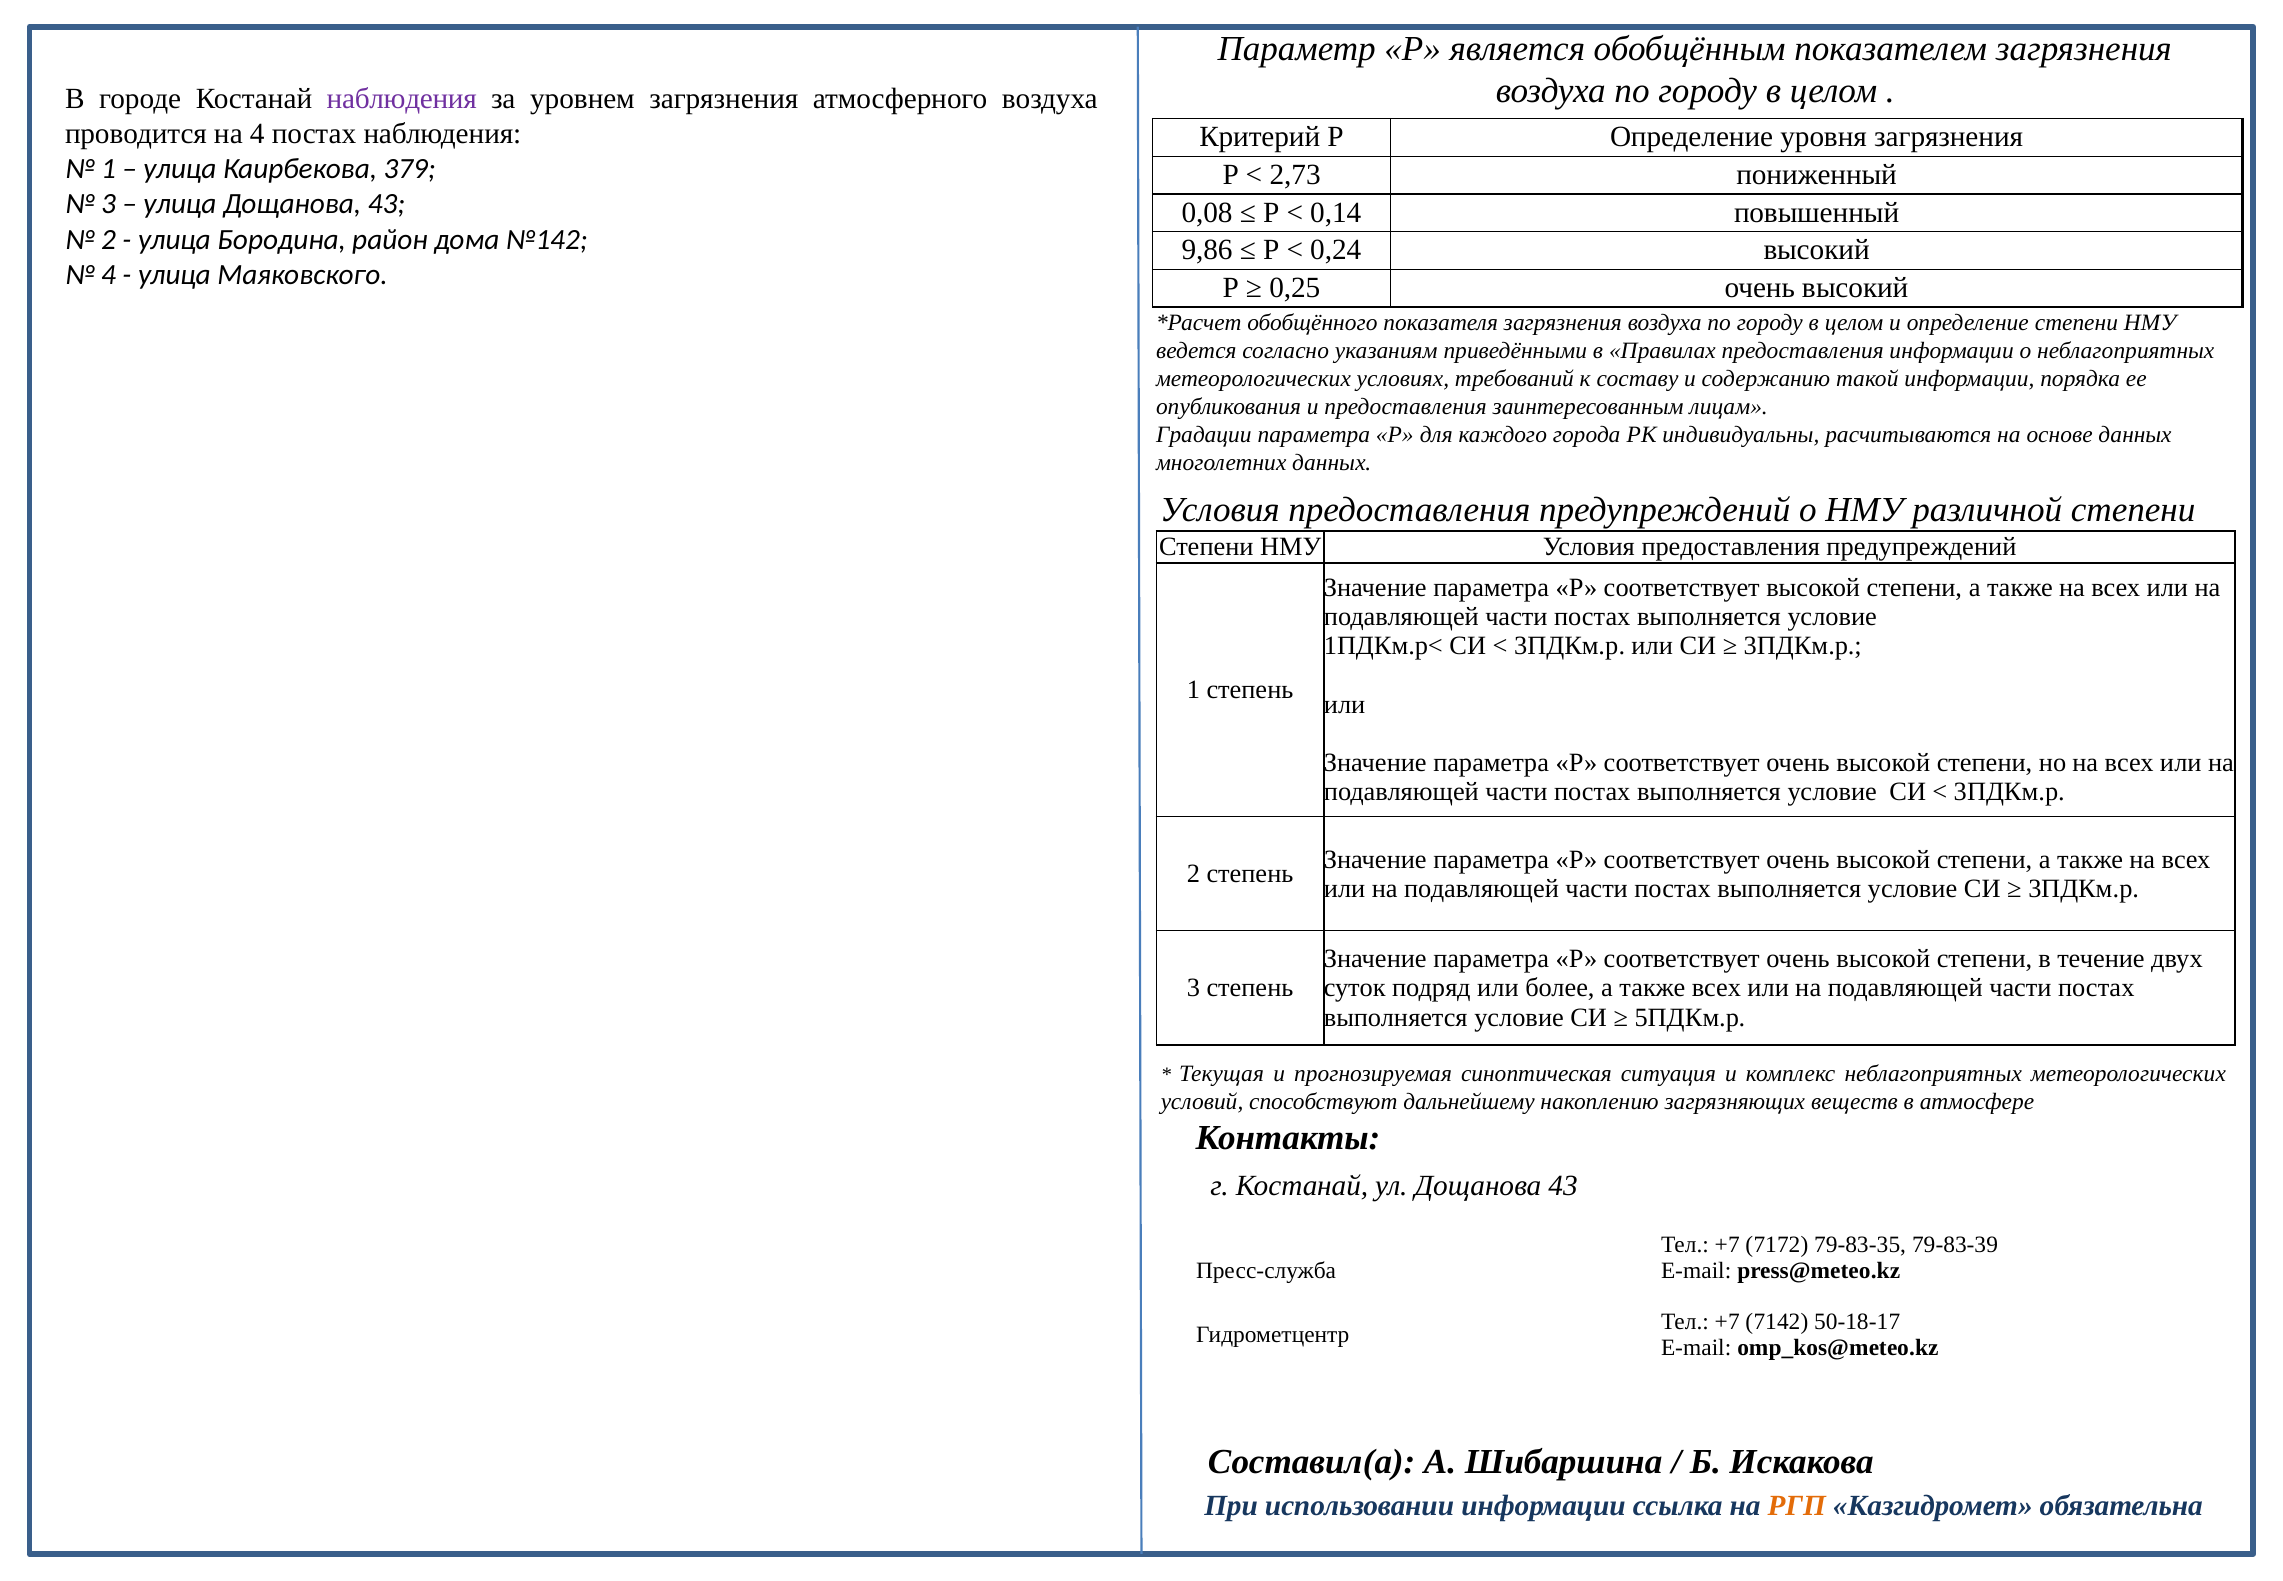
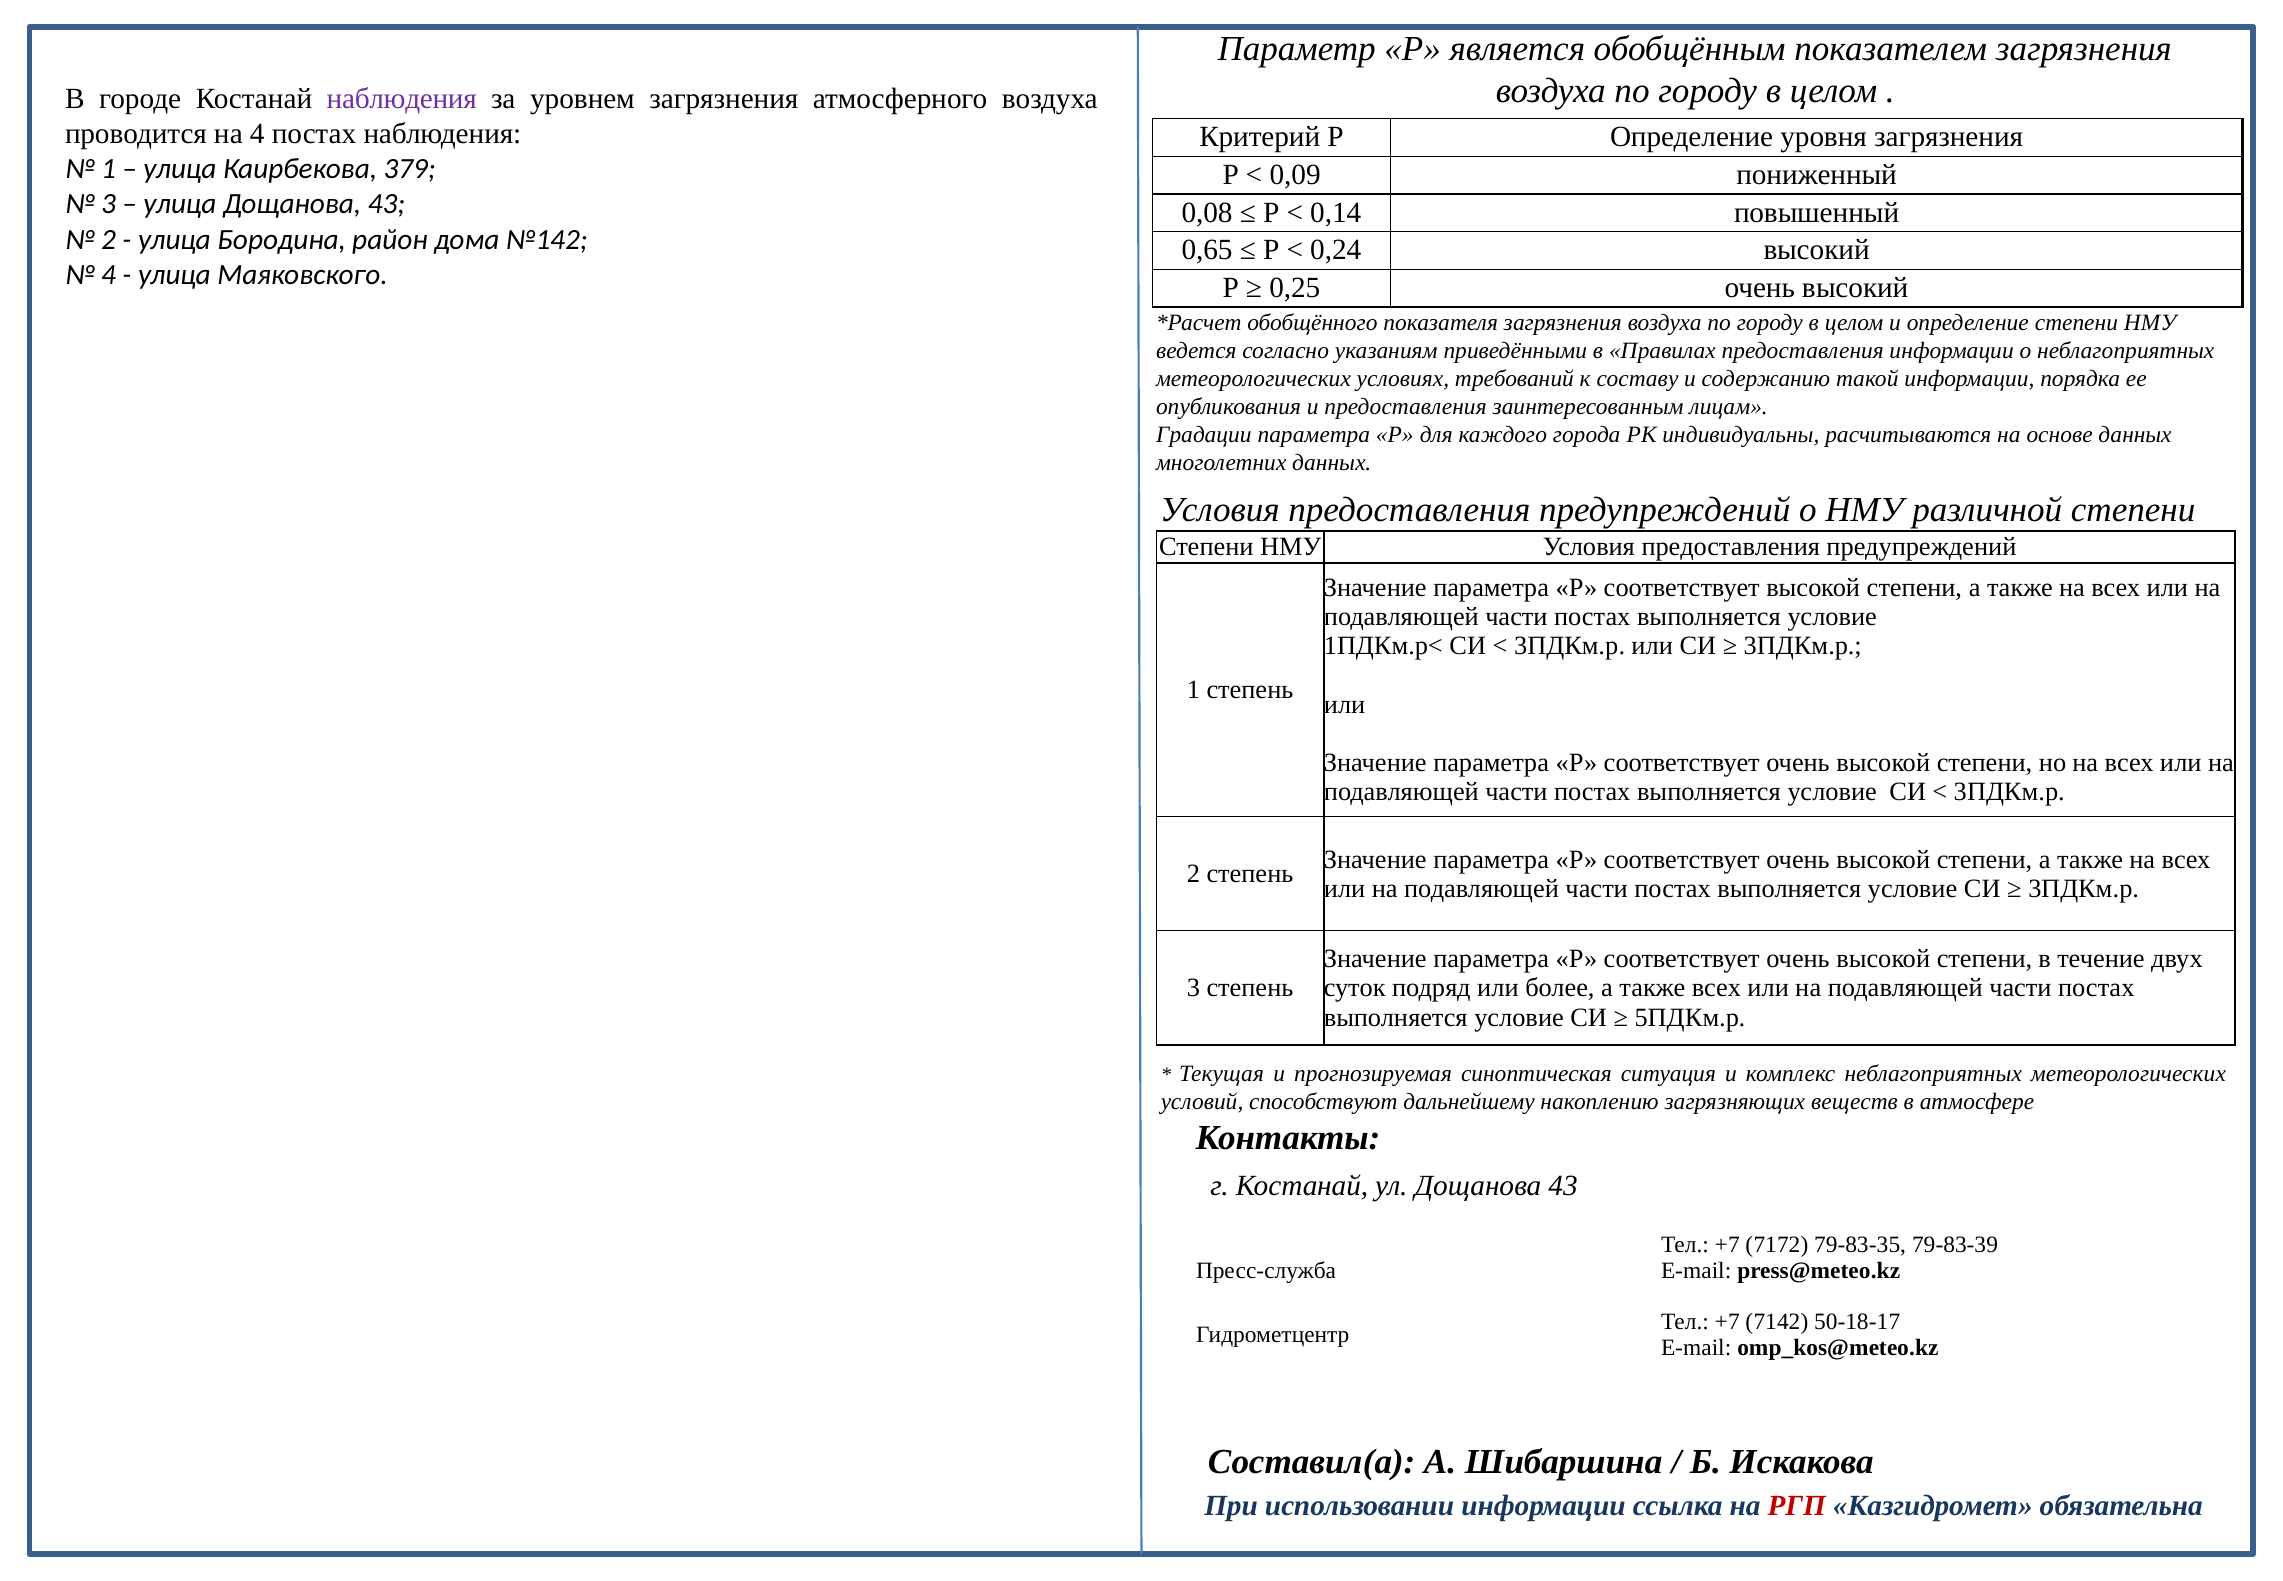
2,73: 2,73 -> 0,09 (1295, 175)
9,86: 9,86 -> 0,65 (1207, 250)
РГП colour: orange -> red (1797, 1505)
